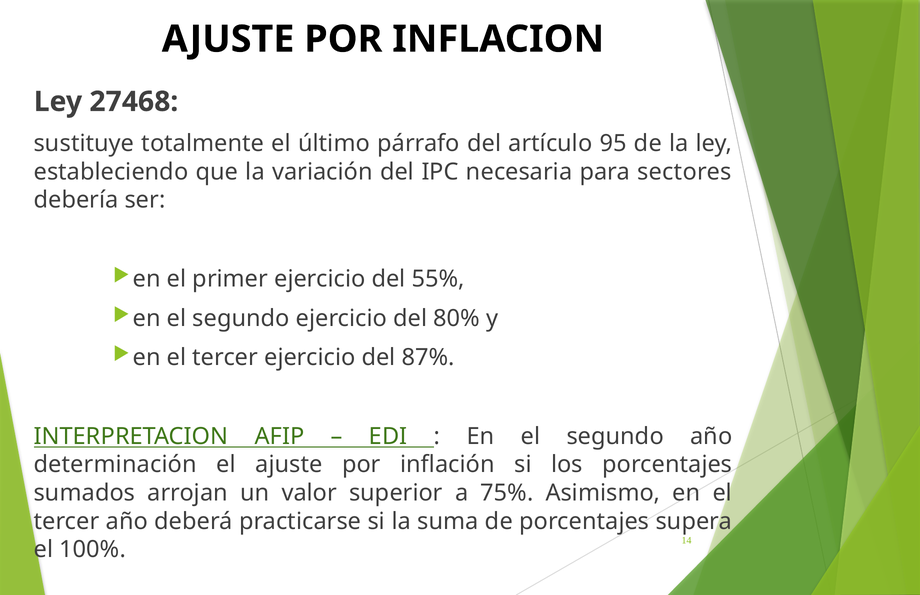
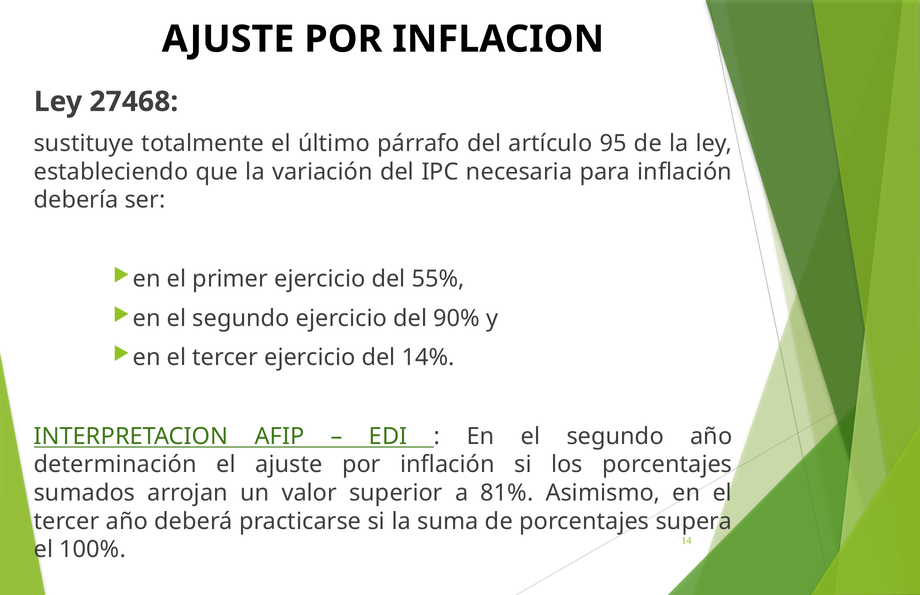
para sectores: sectores -> inflación (685, 172)
80%: 80% -> 90% (457, 318)
87%: 87% -> 14% (428, 357)
75%: 75% -> 81% (507, 493)
